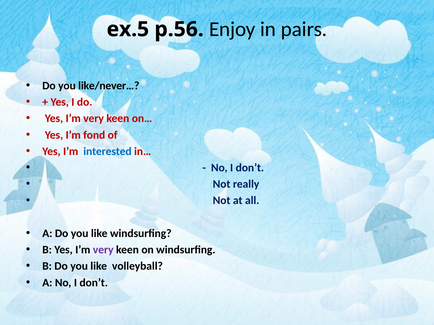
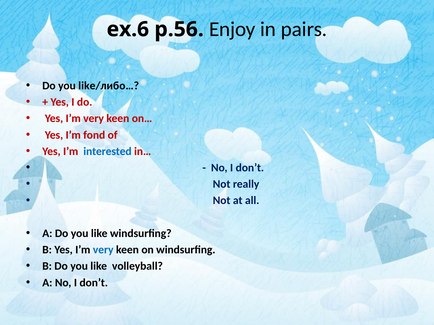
ex.5: ex.5 -> ex.6 (128, 29)
like/never…: like/never… -> like/либо… (109, 86)
very colour: purple -> blue (103, 250)
